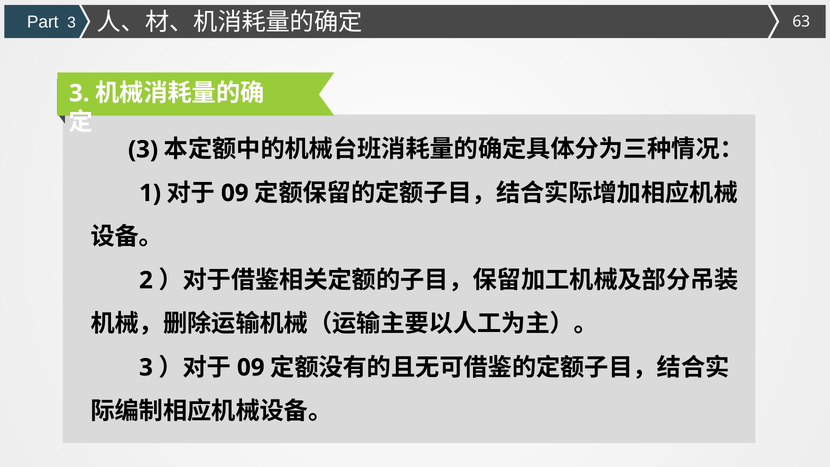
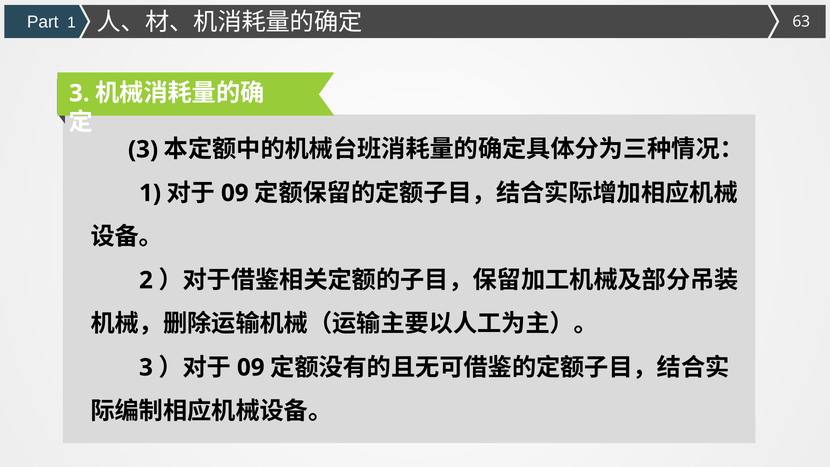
Part 3: 3 -> 1 (72, 22)
